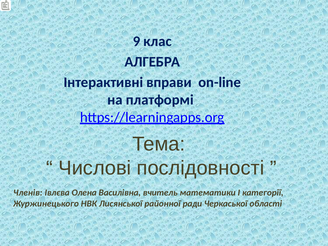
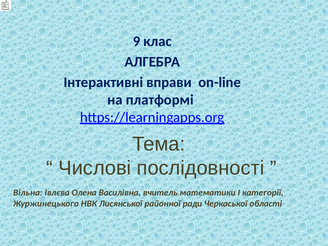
Членів: Членів -> Вільна (28, 193)
